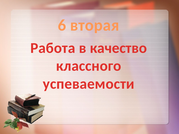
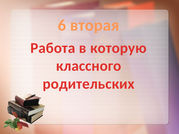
качество: качество -> которую (118, 48)
успеваемости: успеваемости -> родительских (89, 84)
